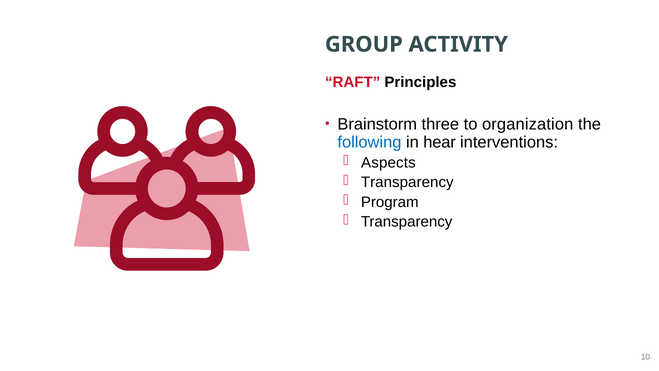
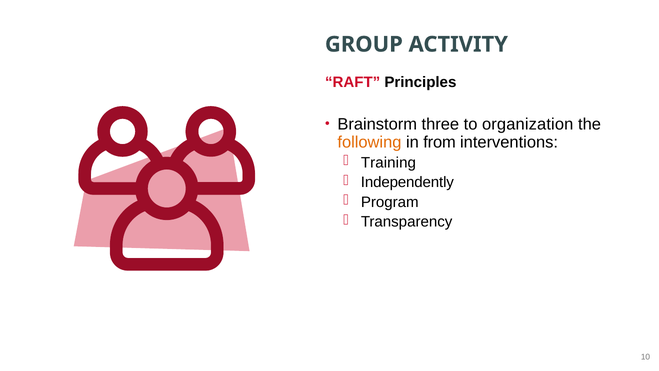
following colour: blue -> orange (369, 142)
hear: hear -> from (440, 142)
Aspects: Aspects -> Training (388, 162)
Transparency: Transparency -> Independently (407, 182)
